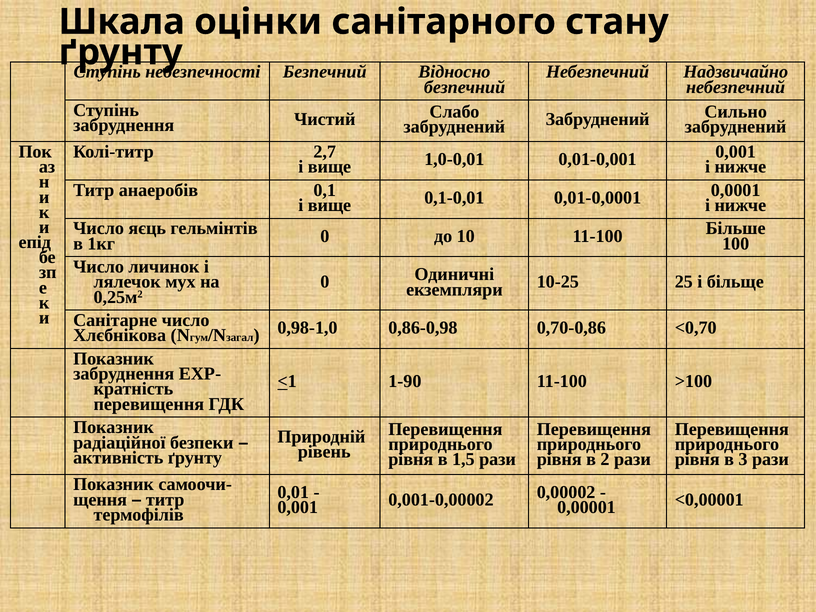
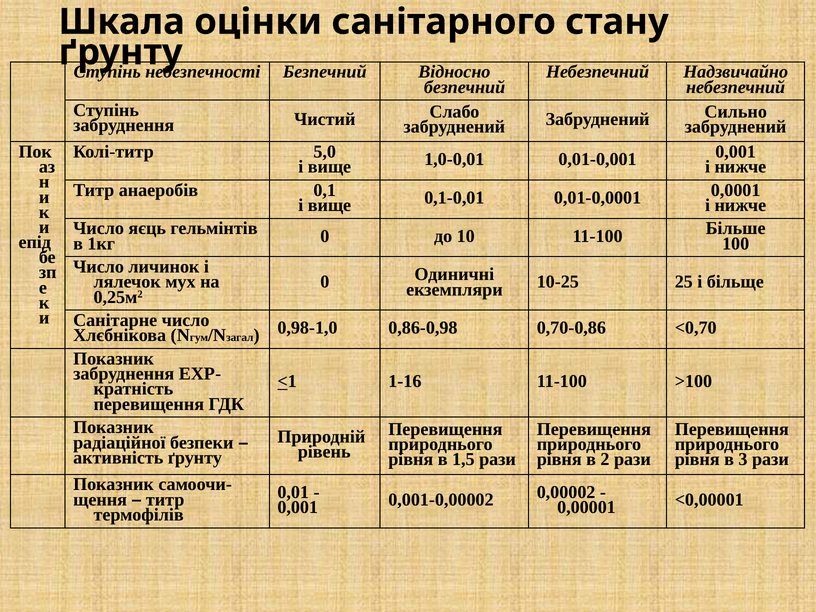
2,7: 2,7 -> 5,0 (325, 152)
1-90: 1-90 -> 1-16 (405, 381)
